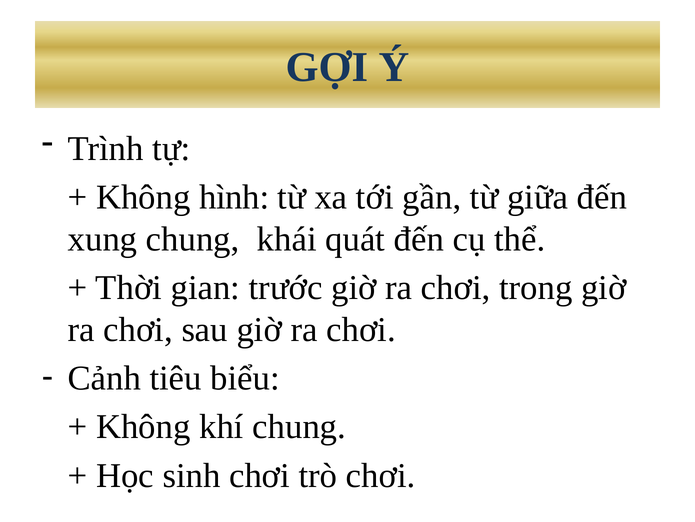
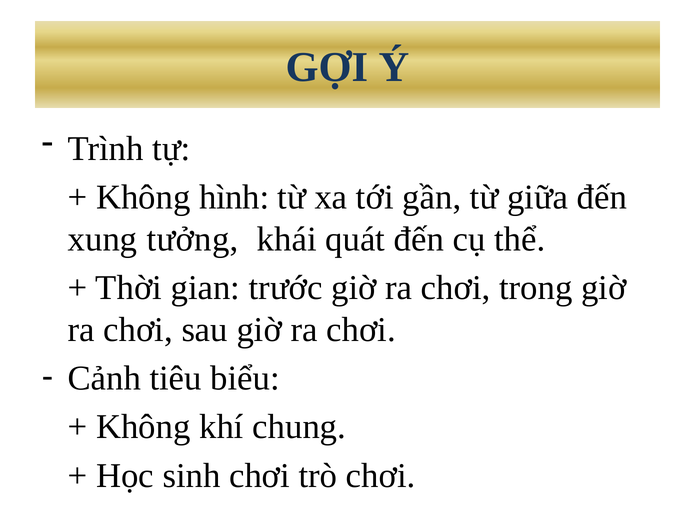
xung chung: chung -> tưởng (193, 239)
